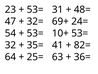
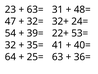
53=: 53= -> 63= (35, 9)
69+: 69+ -> 32+ (60, 21)
53=: 53= -> 39= (35, 33)
10+: 10+ -> 22+ (60, 33)
82=: 82= -> 40= (82, 45)
